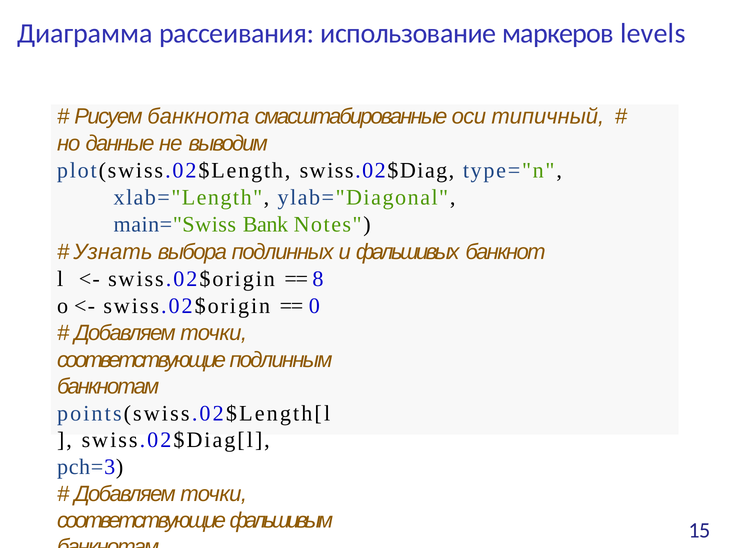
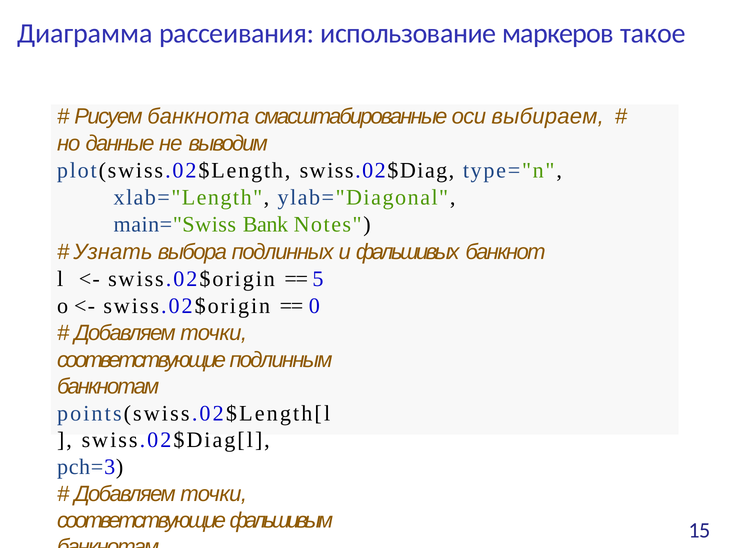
levels: levels -> такое (653, 33)
типичный: типичный -> выбираем (548, 116)
8: 8 -> 5 (318, 279)
